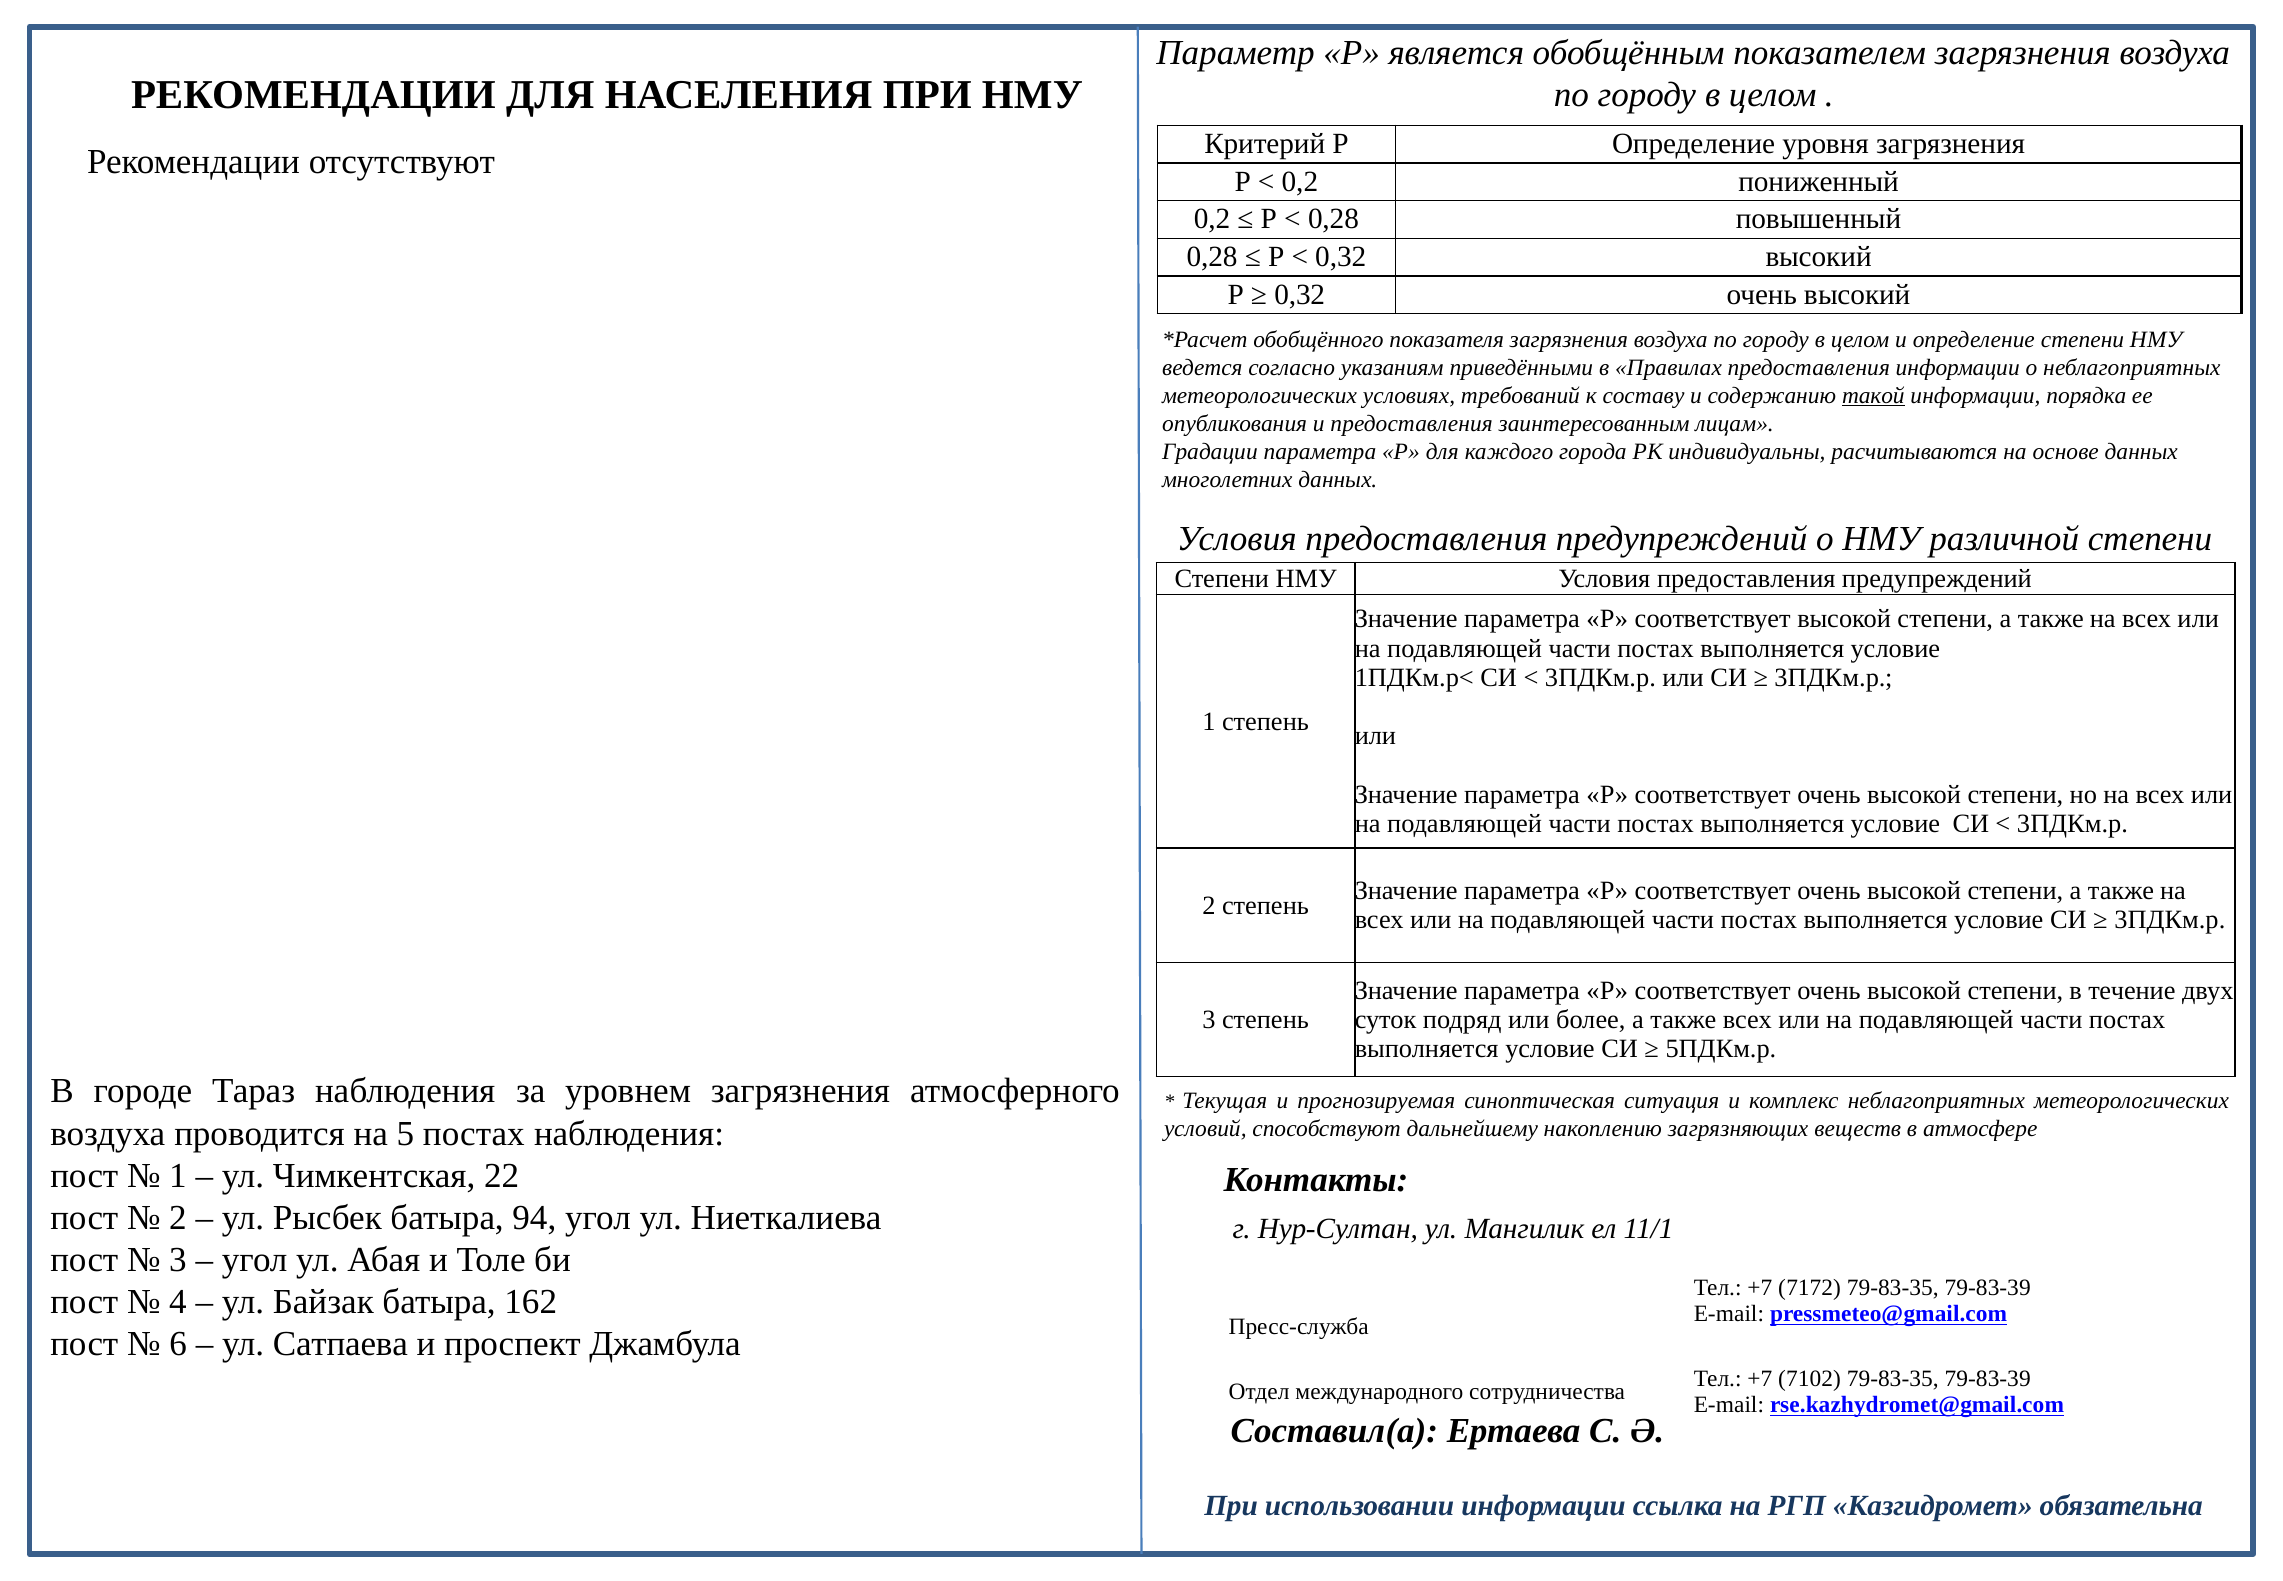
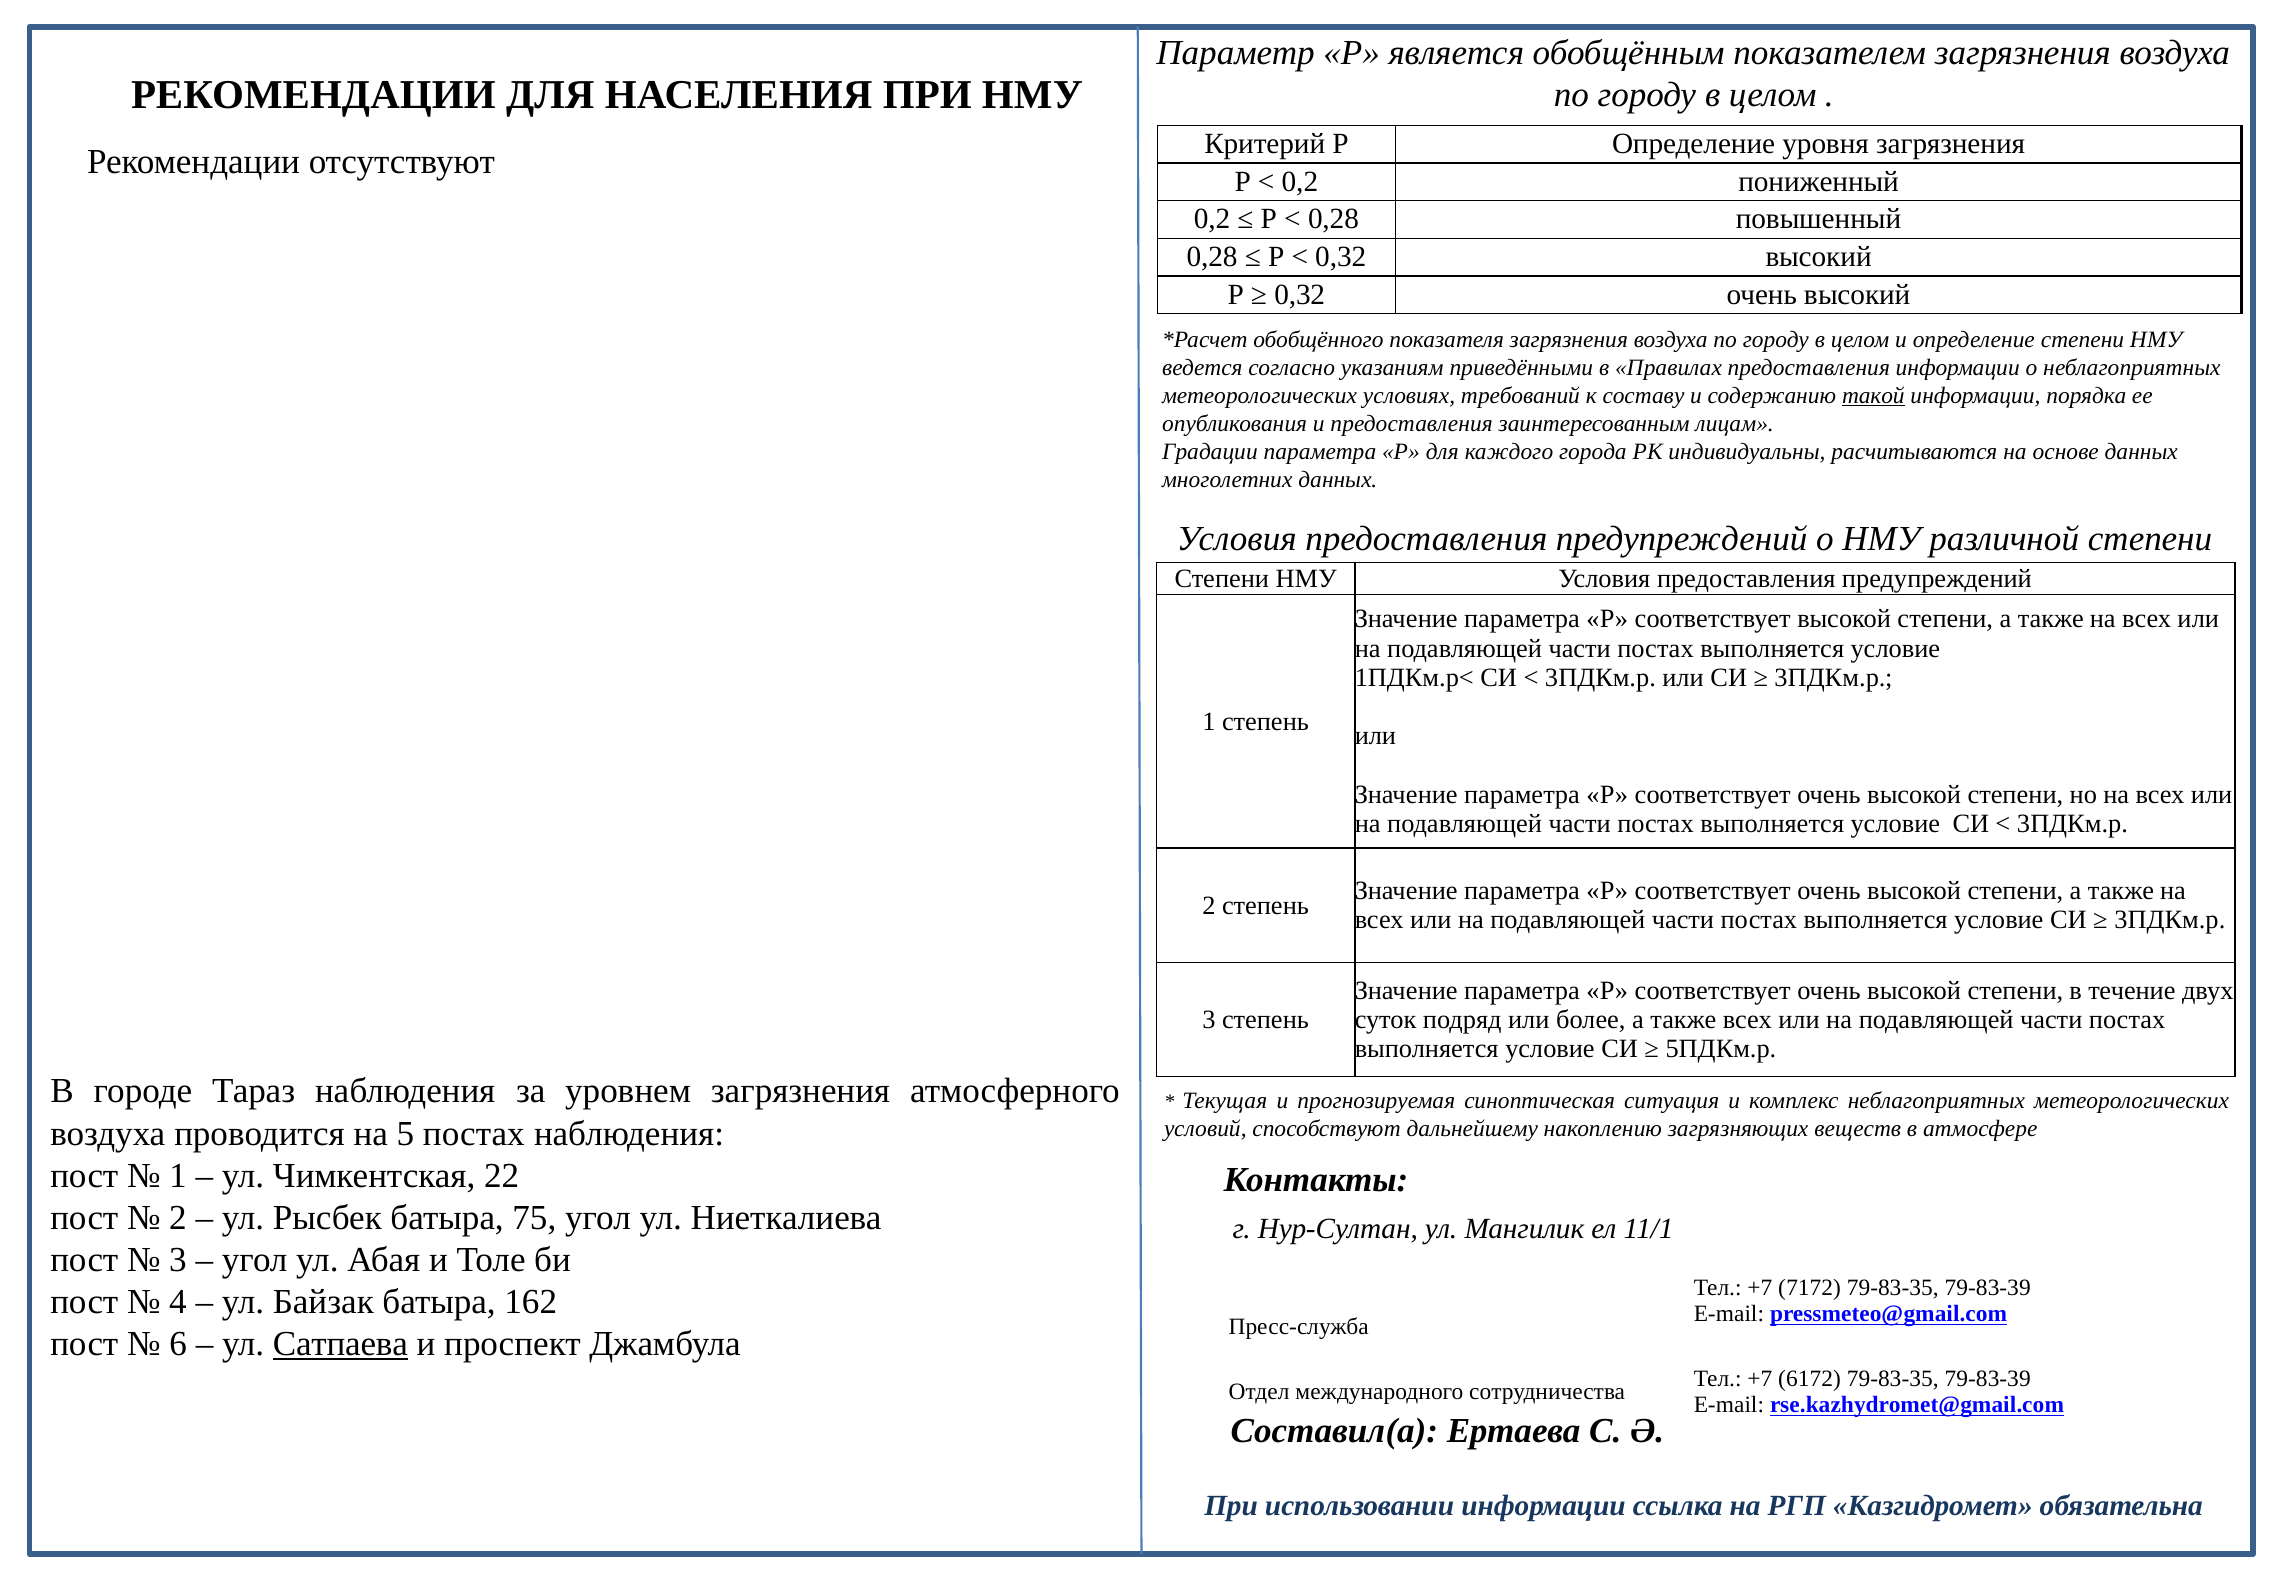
94: 94 -> 75 (534, 1217)
Сатпаева underline: none -> present (340, 1344)
7102: 7102 -> 6172 (1810, 1379)
